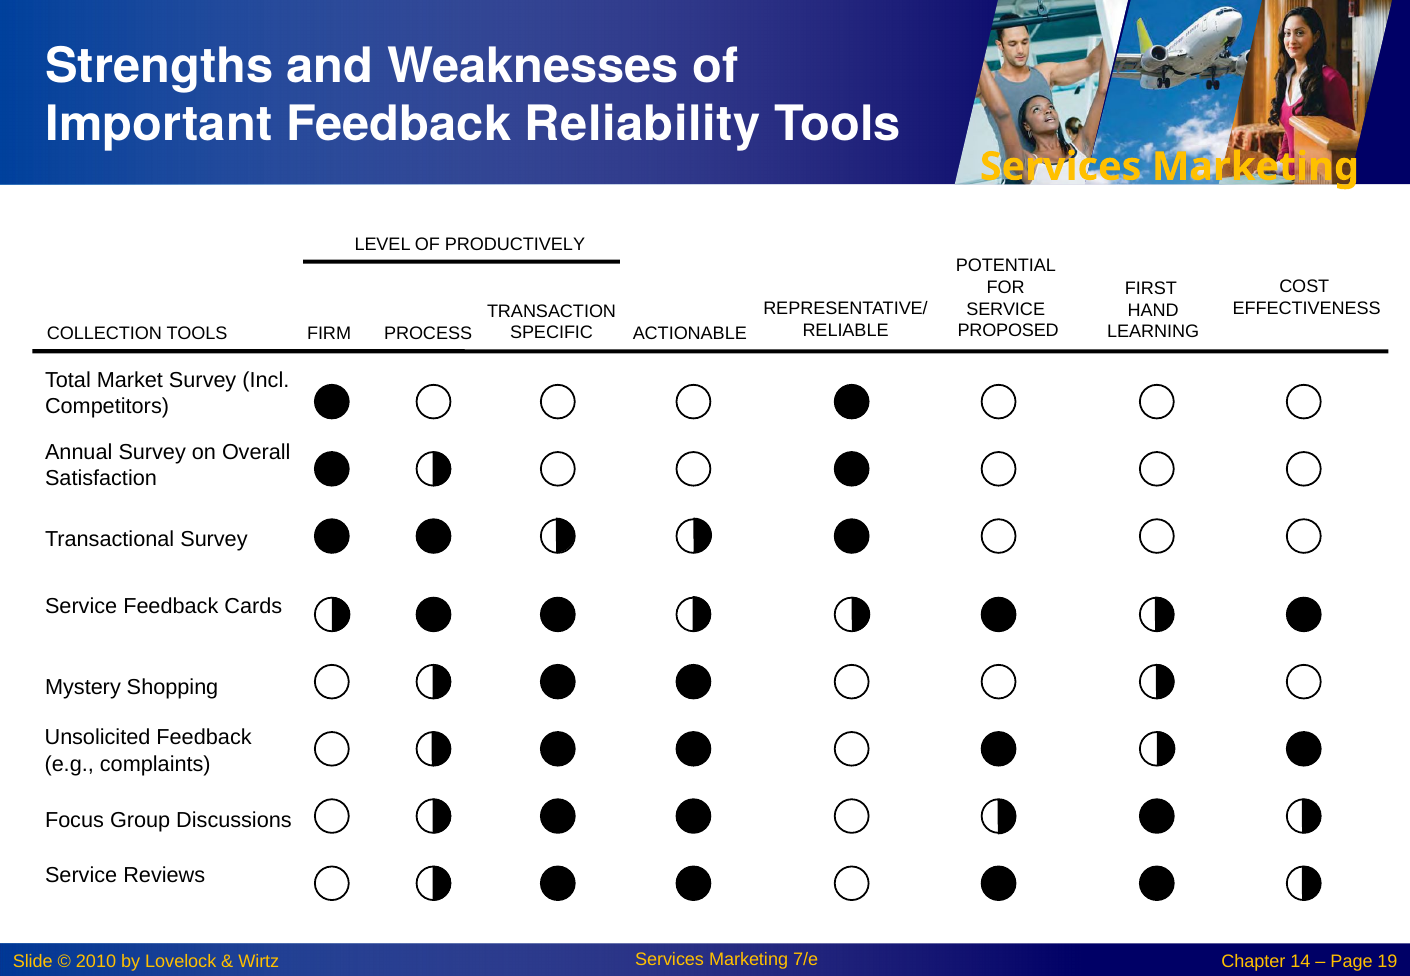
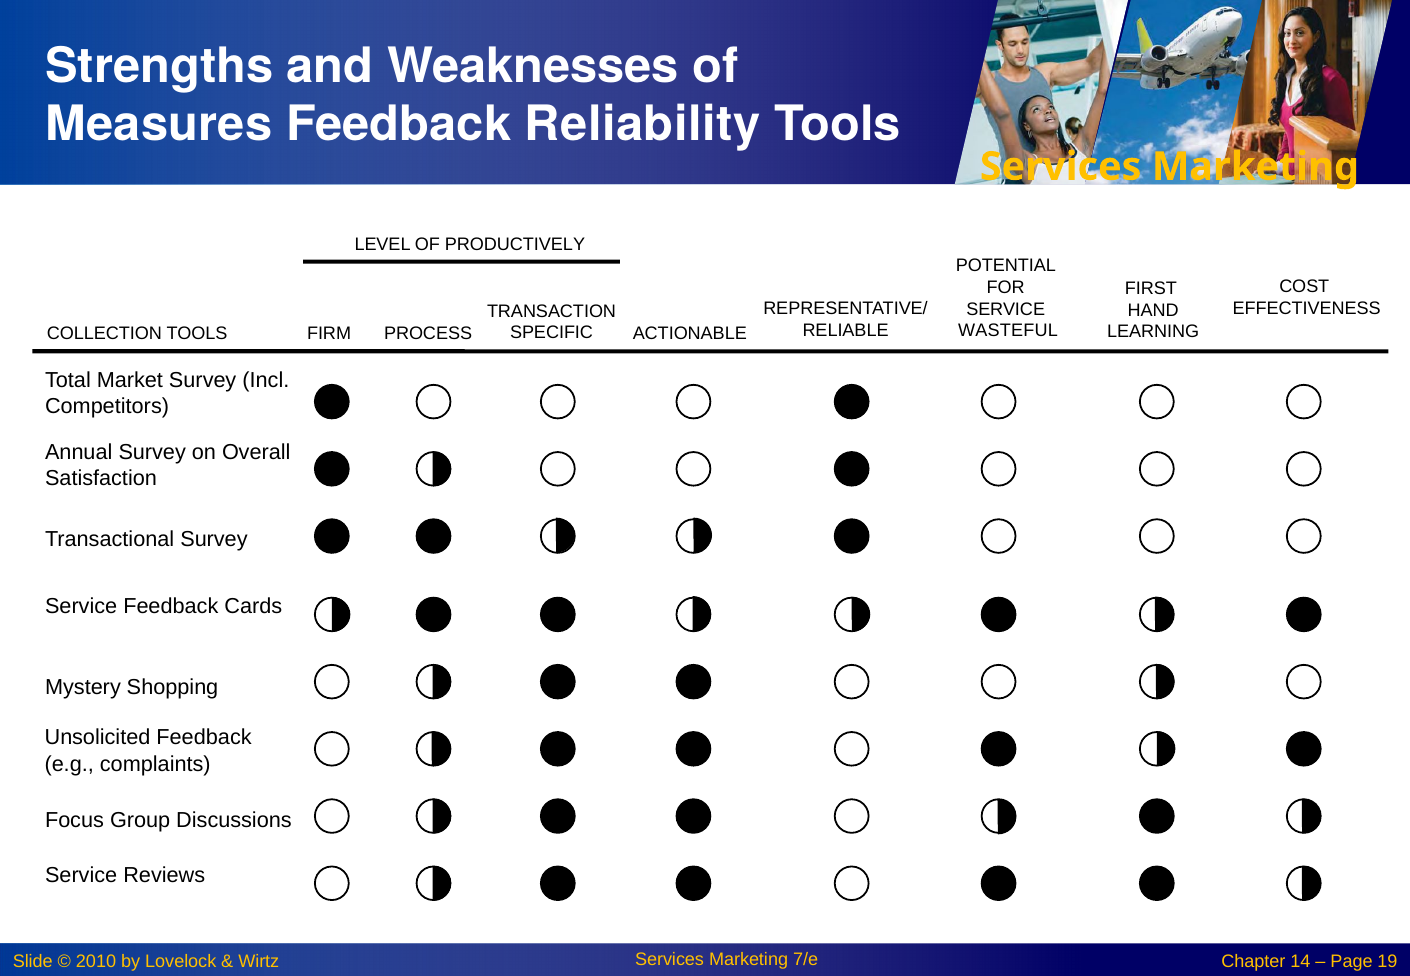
Important: Important -> Measures (159, 125)
PROPOSED: PROPOSED -> WASTEFUL (1008, 331)
